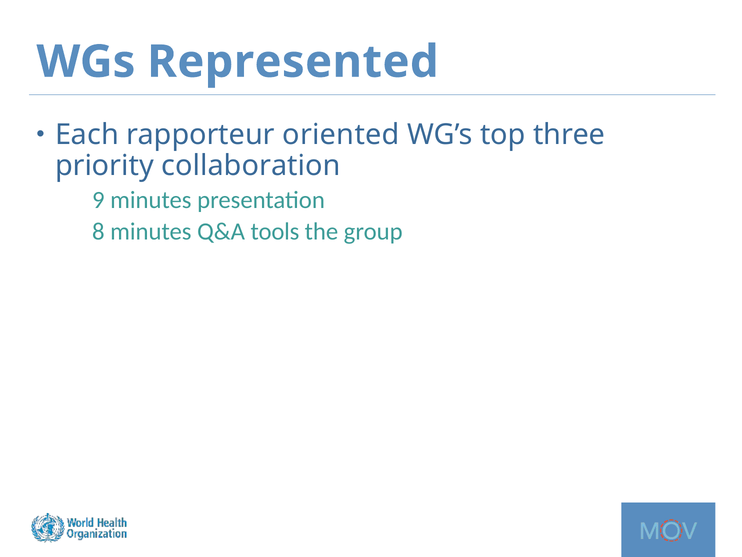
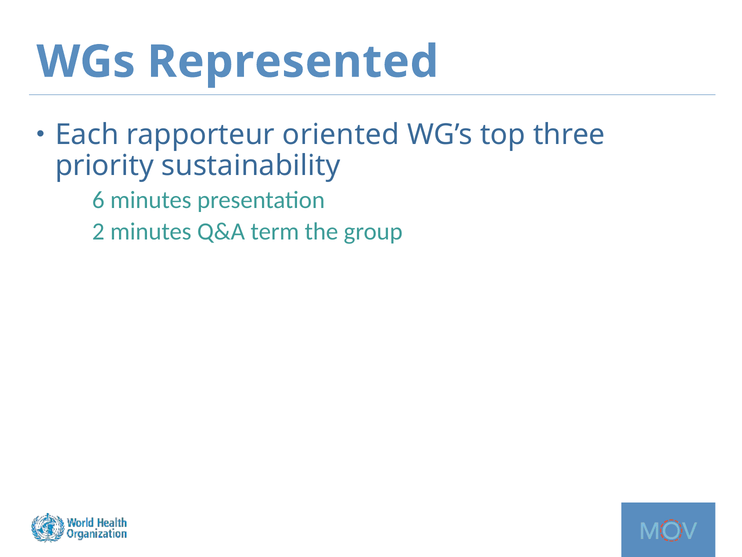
collaboration: collaboration -> sustainability (251, 166)
9: 9 -> 6 (98, 200)
8: 8 -> 2 (98, 232)
tools: tools -> term (275, 232)
